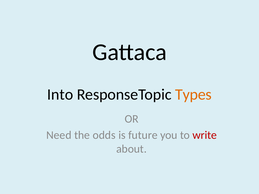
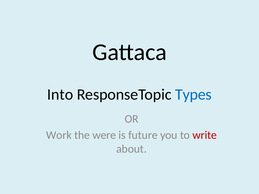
Types colour: orange -> blue (193, 95)
Need: Need -> Work (59, 135)
odds: odds -> were (104, 135)
